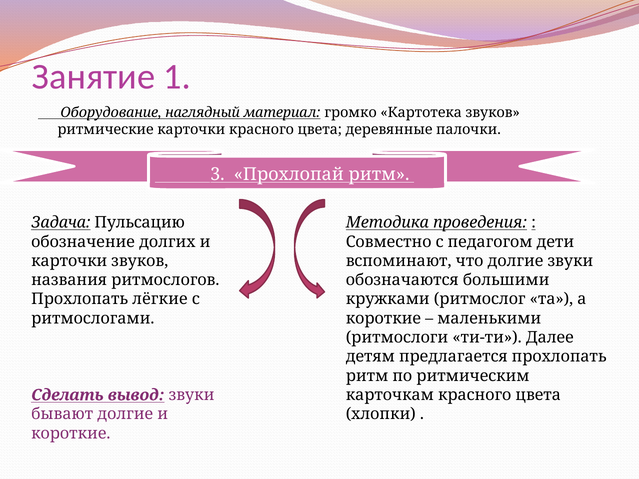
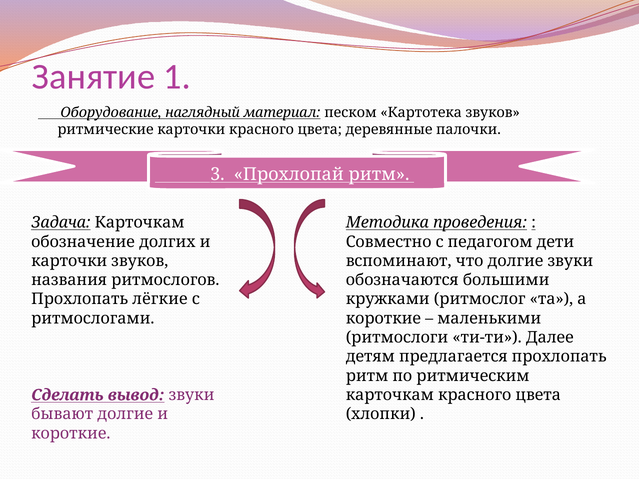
громко: громко -> песком (351, 112)
Задача Пульсацию: Пульсацию -> Карточкам (140, 223)
